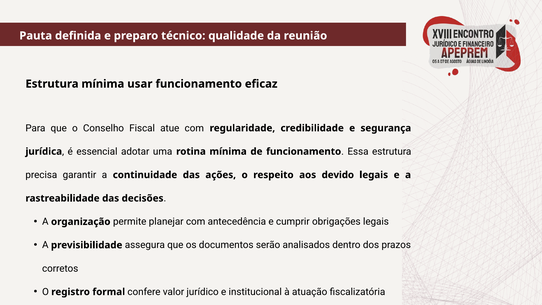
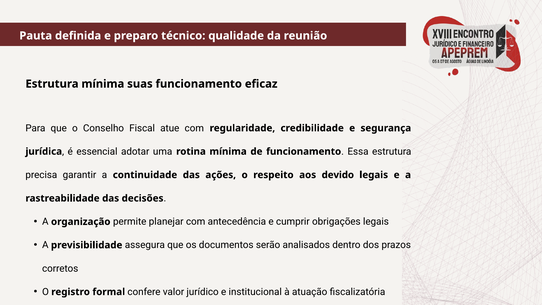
usar: usar -> suas (140, 84)
